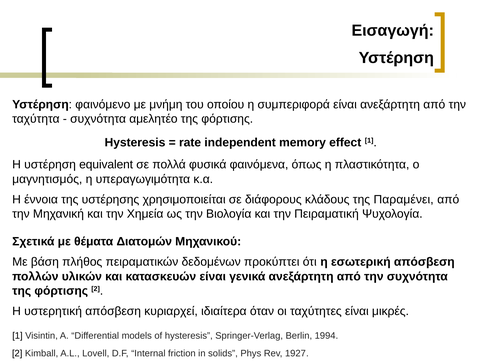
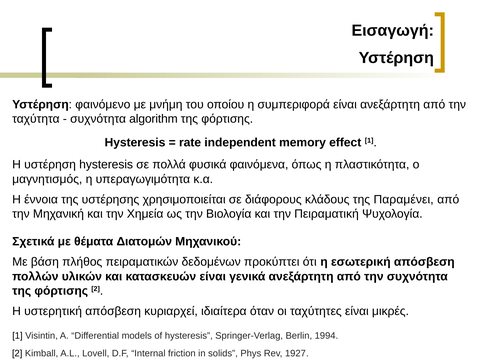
αμελητέο: αμελητέο -> algorithm (153, 119)
υστέρηση equivalent: equivalent -> hysteresis (106, 164)
